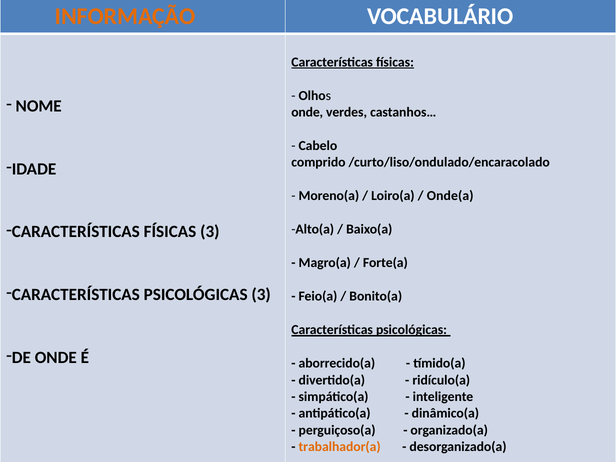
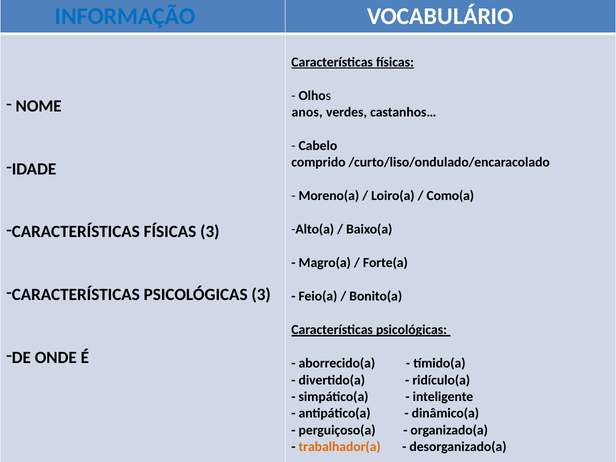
INFORMAÇÃO colour: orange -> blue (125, 16)
onde: onde -> anos (307, 112)
Onde(a: Onde(a -> Como(a (450, 196)
